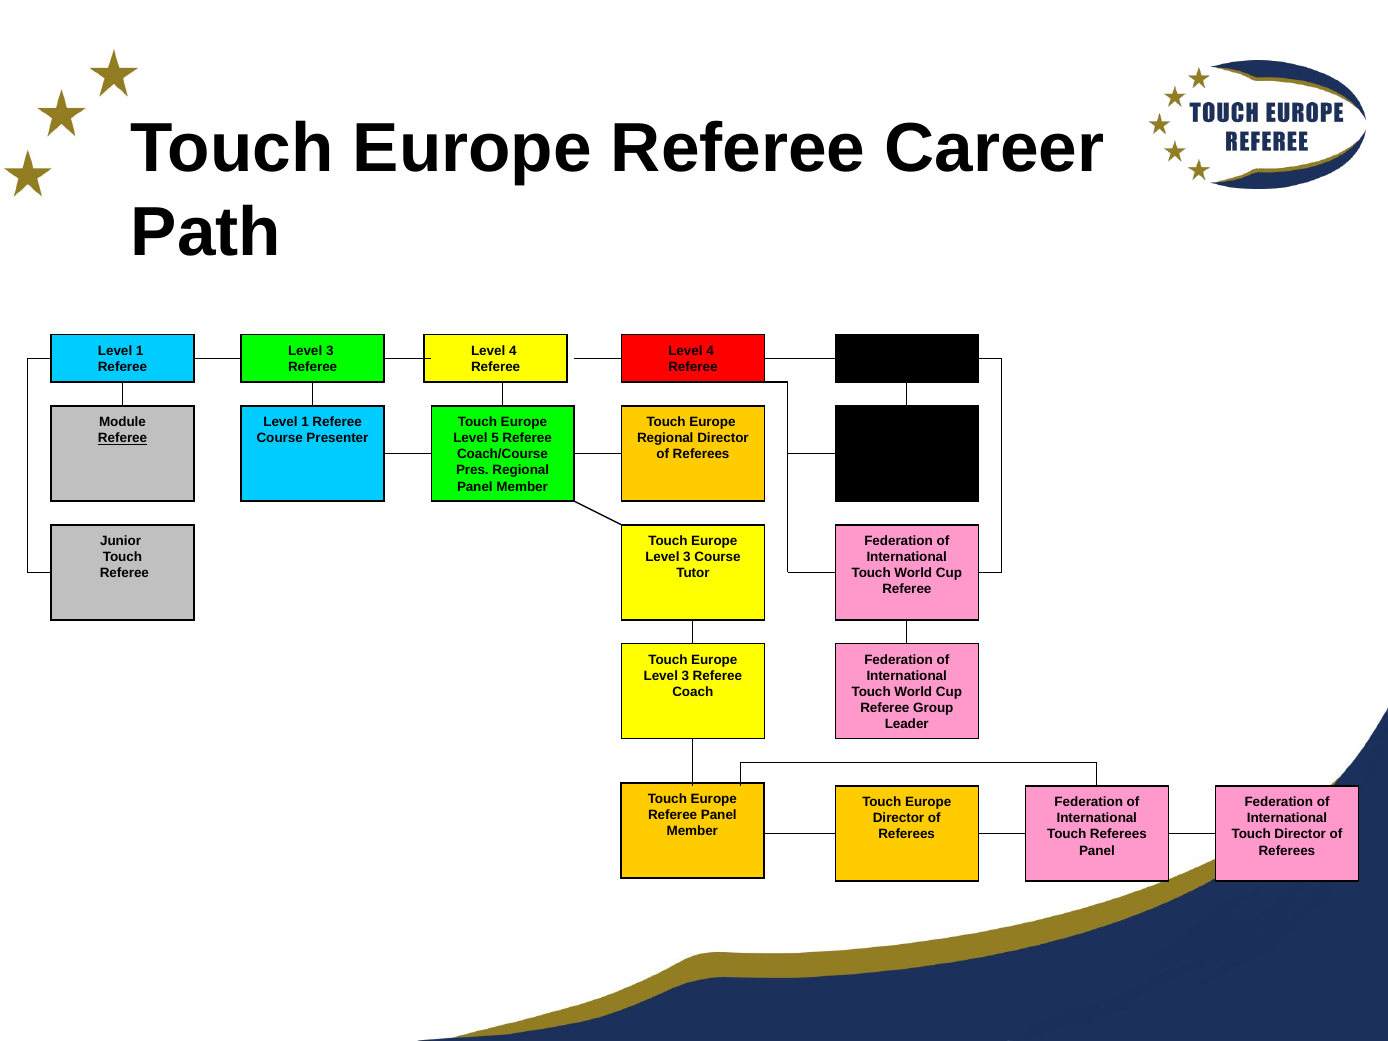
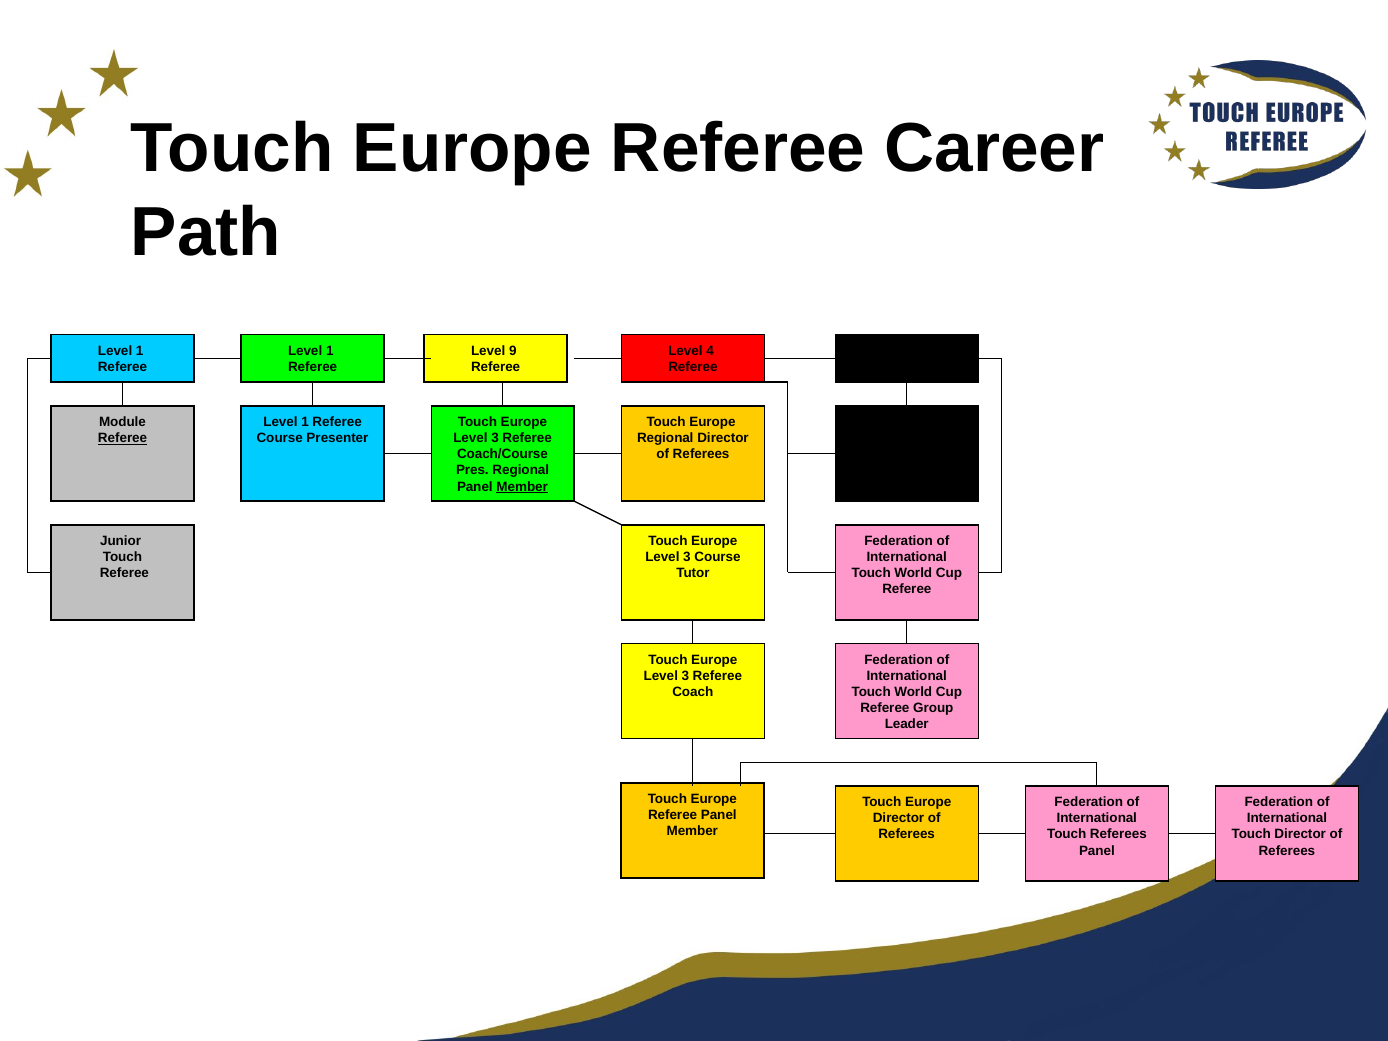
3: 3 -> 1 (330, 351)
4: 4 -> 9 (513, 351)
5: 5 -> 3 (495, 438)
Member underline: none -> present (522, 487)
